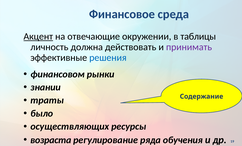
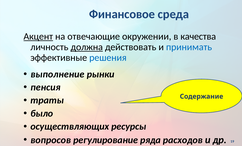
таблицы: таблицы -> качества (198, 36)
должна underline: none -> present (87, 47)
принимать colour: purple -> blue (189, 47)
финансовом: финансовом -> выполнение (57, 74)
знании: знании -> пенсия (45, 87)
возраста: возраста -> вопросов (51, 140)
обучения: обучения -> расходов (183, 140)
